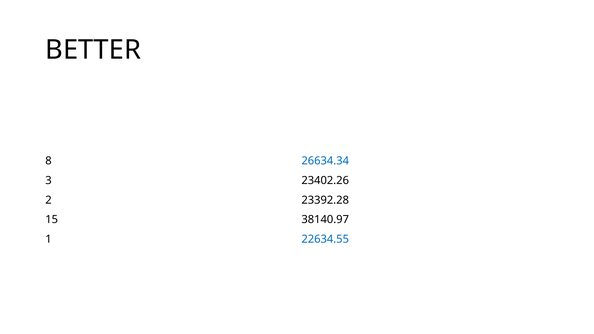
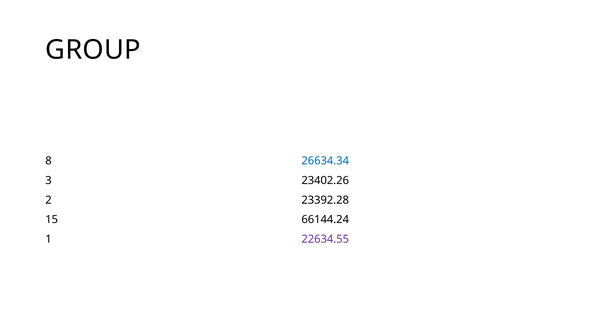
BETTER: BETTER -> GROUP (93, 50)
38140.97: 38140.97 -> 66144.24 (325, 220)
22634.55 colour: blue -> purple (325, 239)
